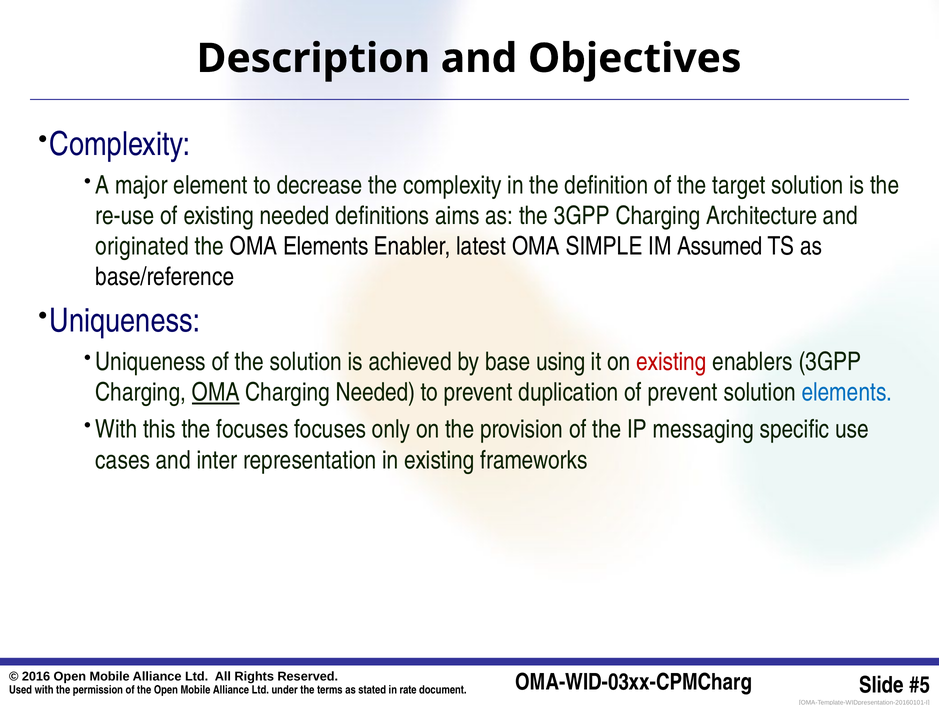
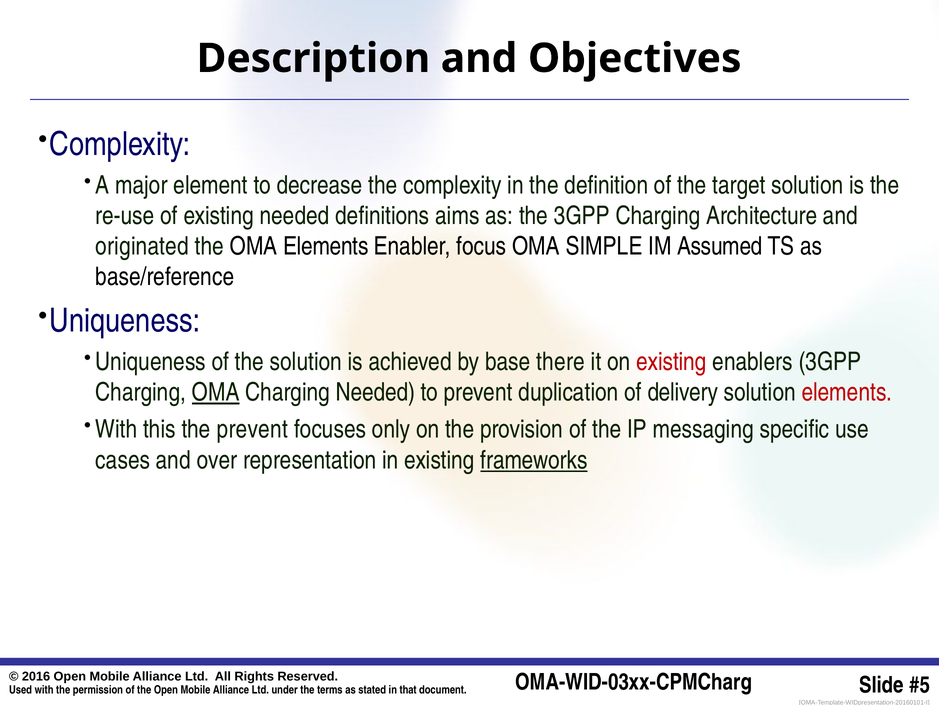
latest: latest -> focus (481, 246)
using: using -> there (561, 362)
of prevent: prevent -> delivery (683, 392)
elements colour: blue -> red (847, 392)
the focuses: focuses -> prevent (252, 429)
inter: inter -> over (217, 460)
frameworks underline: none -> present (534, 460)
rate: rate -> that (408, 689)
